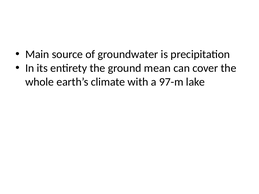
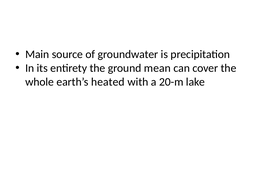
climate: climate -> heated (108, 82)
97-m: 97-m -> 20-m (171, 82)
